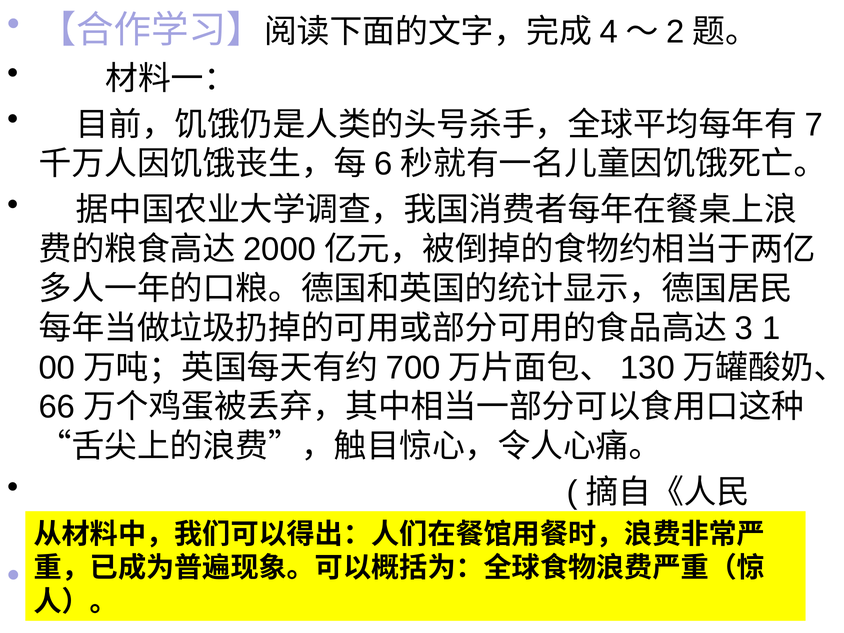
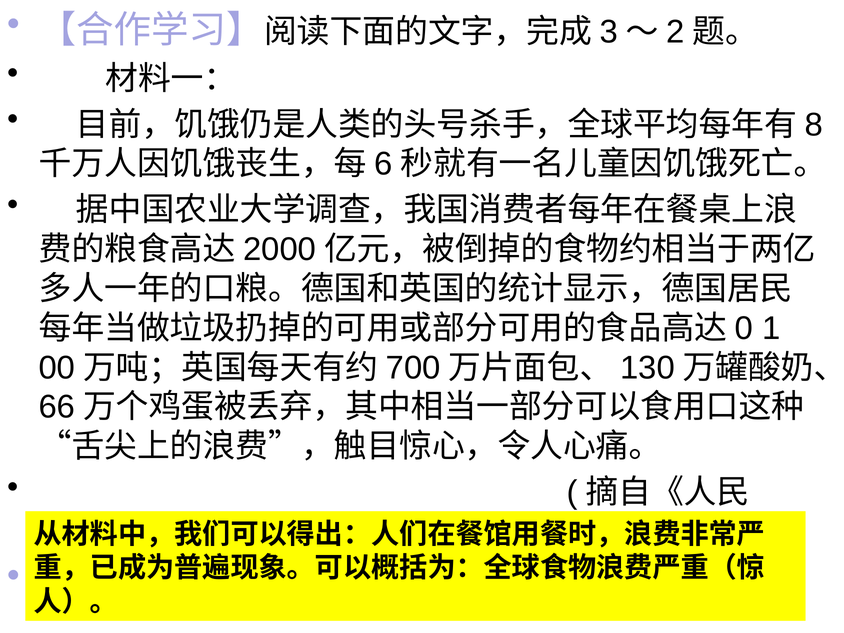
4: 4 -> 3 (609, 32)
7: 7 -> 8 (814, 125)
3: 3 -> 0 (744, 328)
